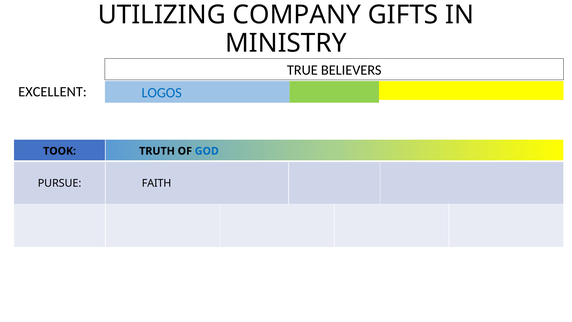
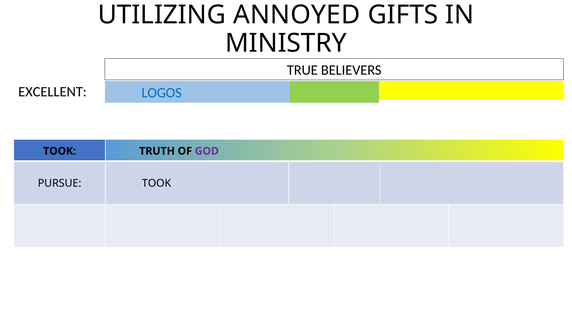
COMPANY: COMPANY -> ANNOYED (297, 15)
GOD colour: blue -> purple (207, 151)
PURSUE FAITH: FAITH -> TOOK (157, 183)
